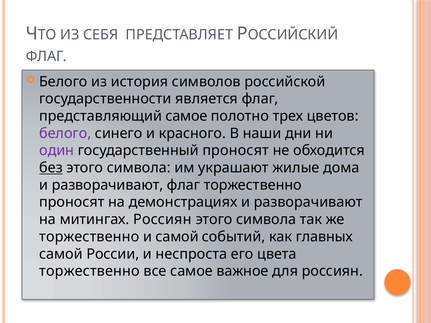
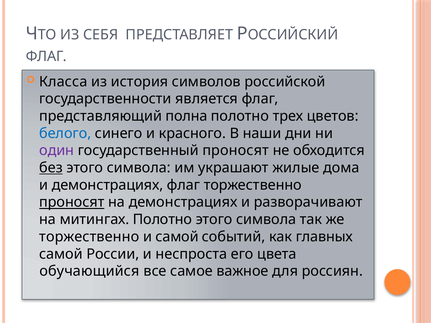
Белого: Белого -> Класса (63, 82)
представляющий самое: самое -> полна (186, 116)
белого colour: purple -> blue (65, 133)
разворачивают: разворачивают -> демонстрациях (108, 185)
проносят underline: none -> present (72, 202)
митингах Россиян: Россиян -> Полотно (163, 220)
торжественно: торжественно -> обучающийся (89, 271)
